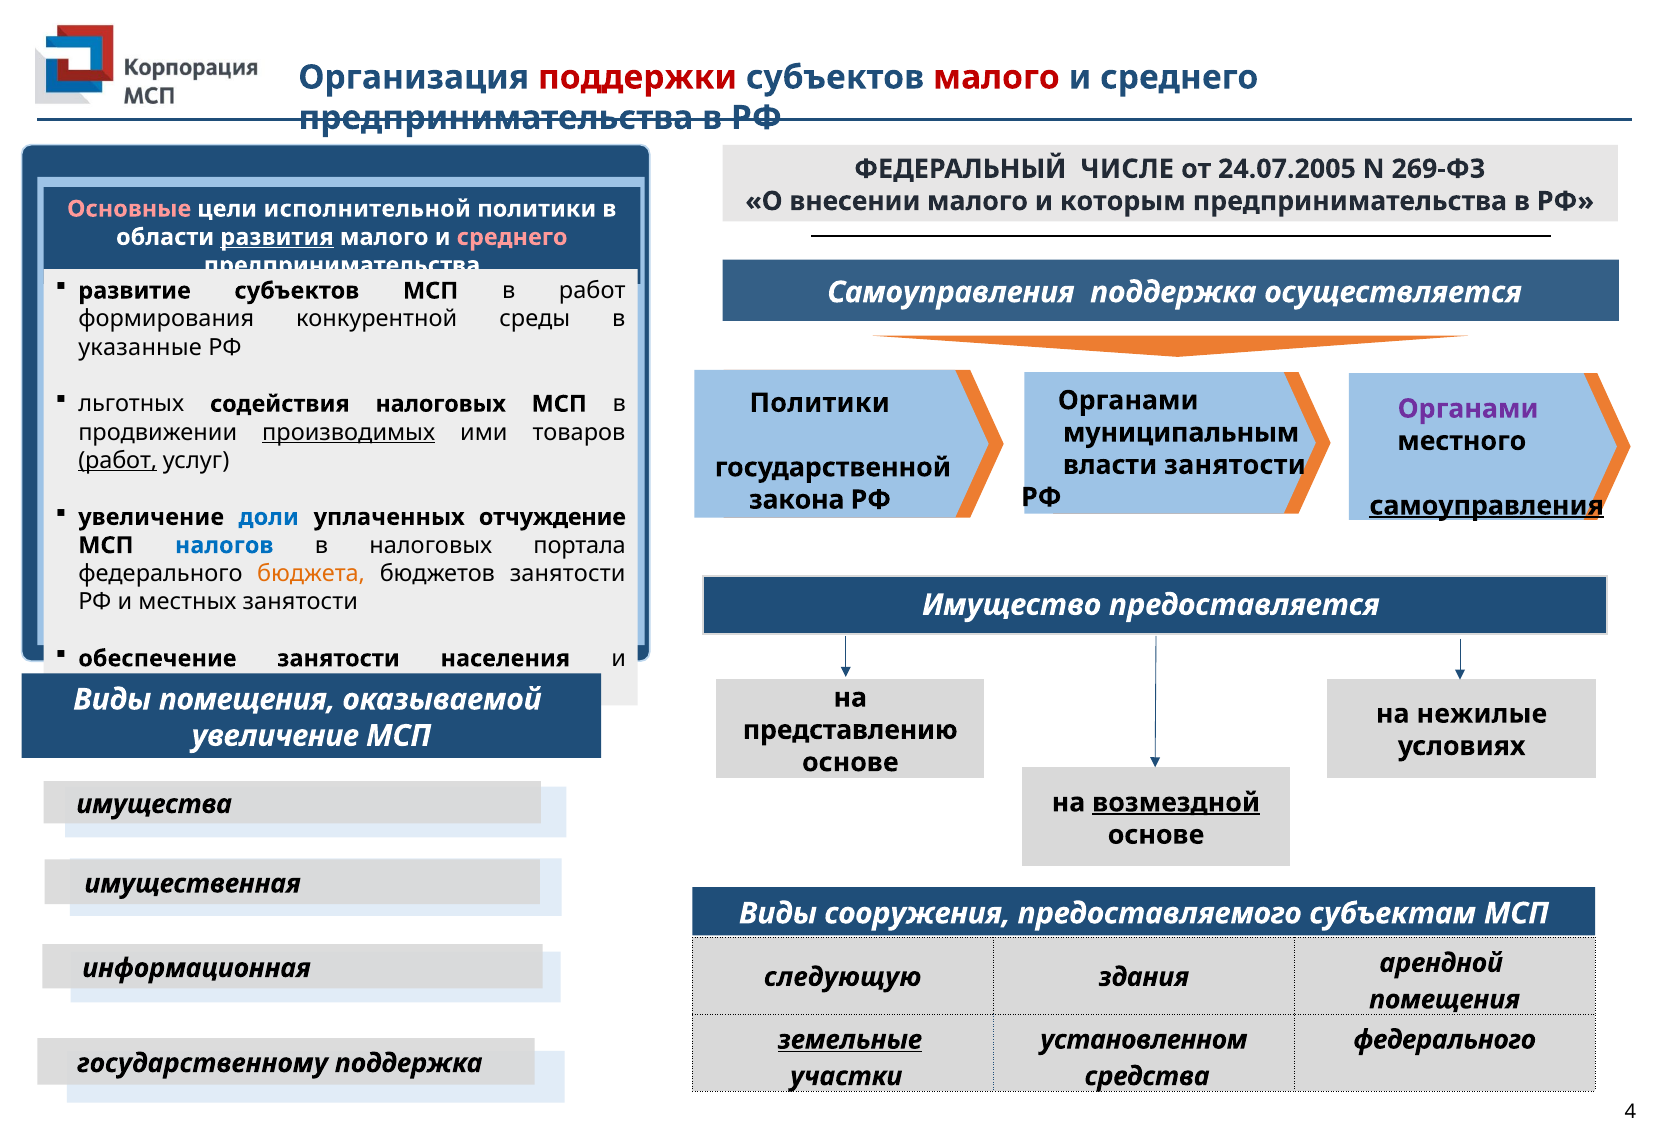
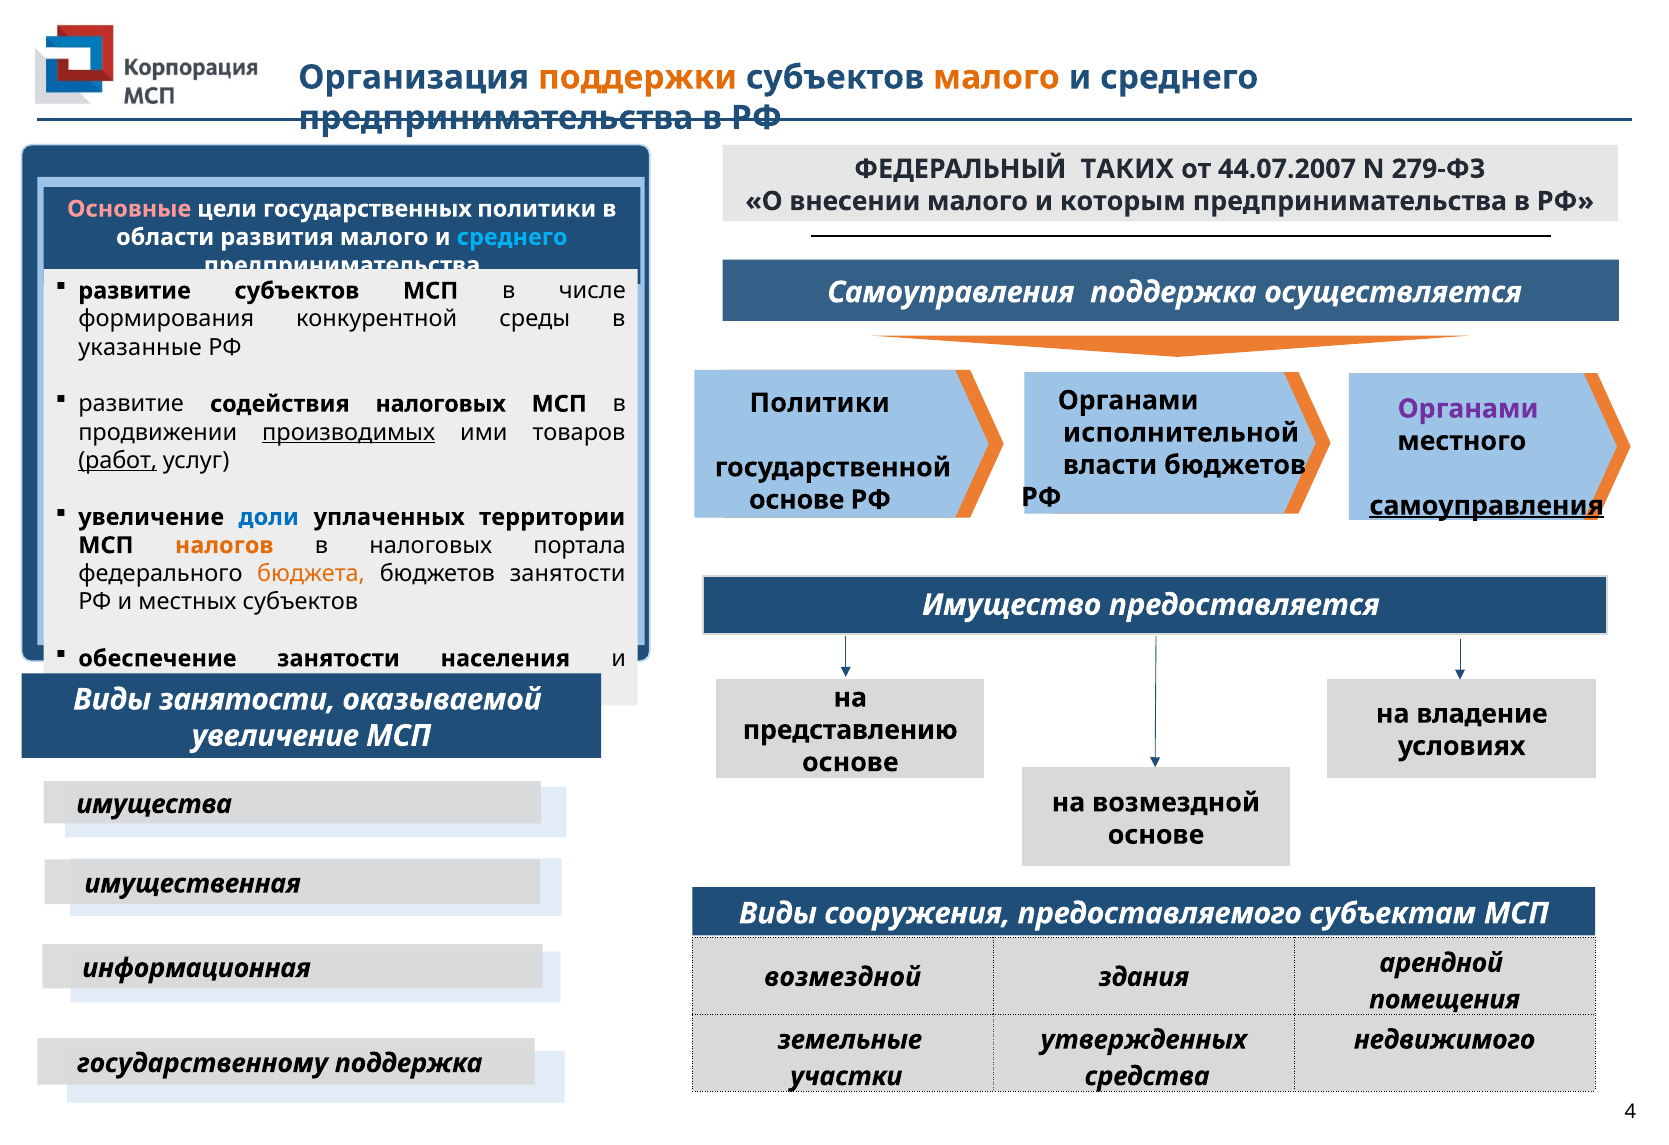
поддержки colour: red -> orange (637, 77)
малого colour: red -> orange (996, 77)
ЧИСЛЕ: ЧИСЛЕ -> ТАКИХ (1127, 169)
24.07.2005: 24.07.2005 -> 44.07.2007 (1287, 169)
269-ФЗ: 269-ФЗ -> 279-ФЗ (1439, 169)
исполнительной: исполнительной -> государственных (367, 209)
развития underline: present -> none (277, 237)
среднего colour: pink -> light blue (512, 237)
в работ: работ -> числе (592, 291)
льготных: льготных -> развитие (131, 404)
муниципальным: муниципальным -> исполнительной (1181, 433)
власти занятости: занятости -> бюджетов (1235, 465)
закона: закона -> основе (797, 500)
отчуждение: отчуждение -> территории (552, 517)
налогов colour: blue -> orange (224, 545)
местных занятости: занятости -> субъектов (300, 602)
Виды помещения: помещения -> занятости (247, 699)
нежилые: нежилые -> владение (1482, 714)
возмездной underline: present -> none (1176, 802)
следующую: следующую -> возмездной (843, 977)
федерального: федерального -> недвижимого (1445, 1039)
земельные underline: present -> none (850, 1039)
установленном: установленном -> утвержденных (1144, 1039)
